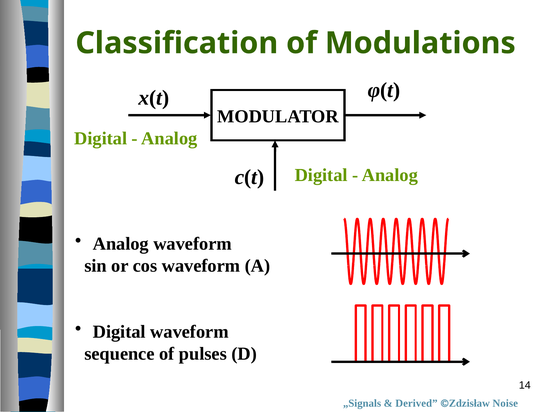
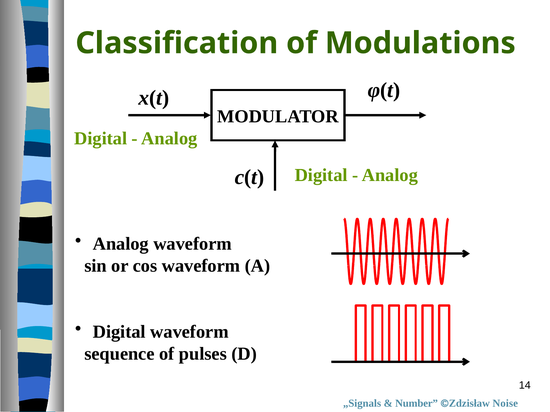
Derived: Derived -> Number (417, 404)
